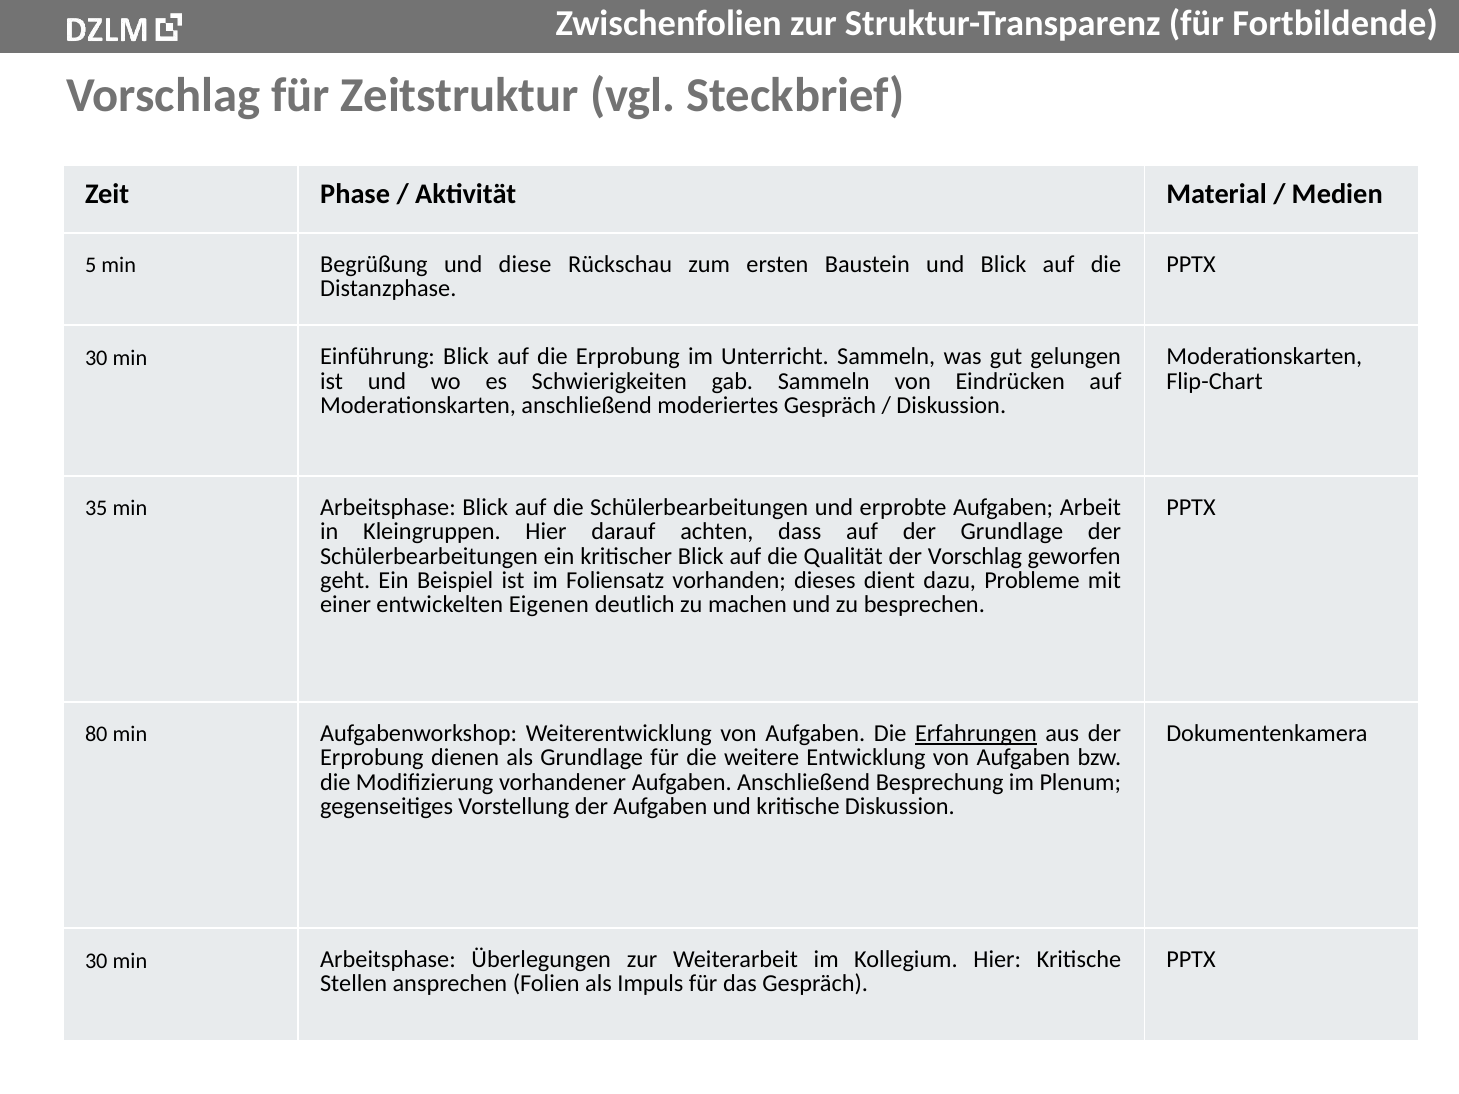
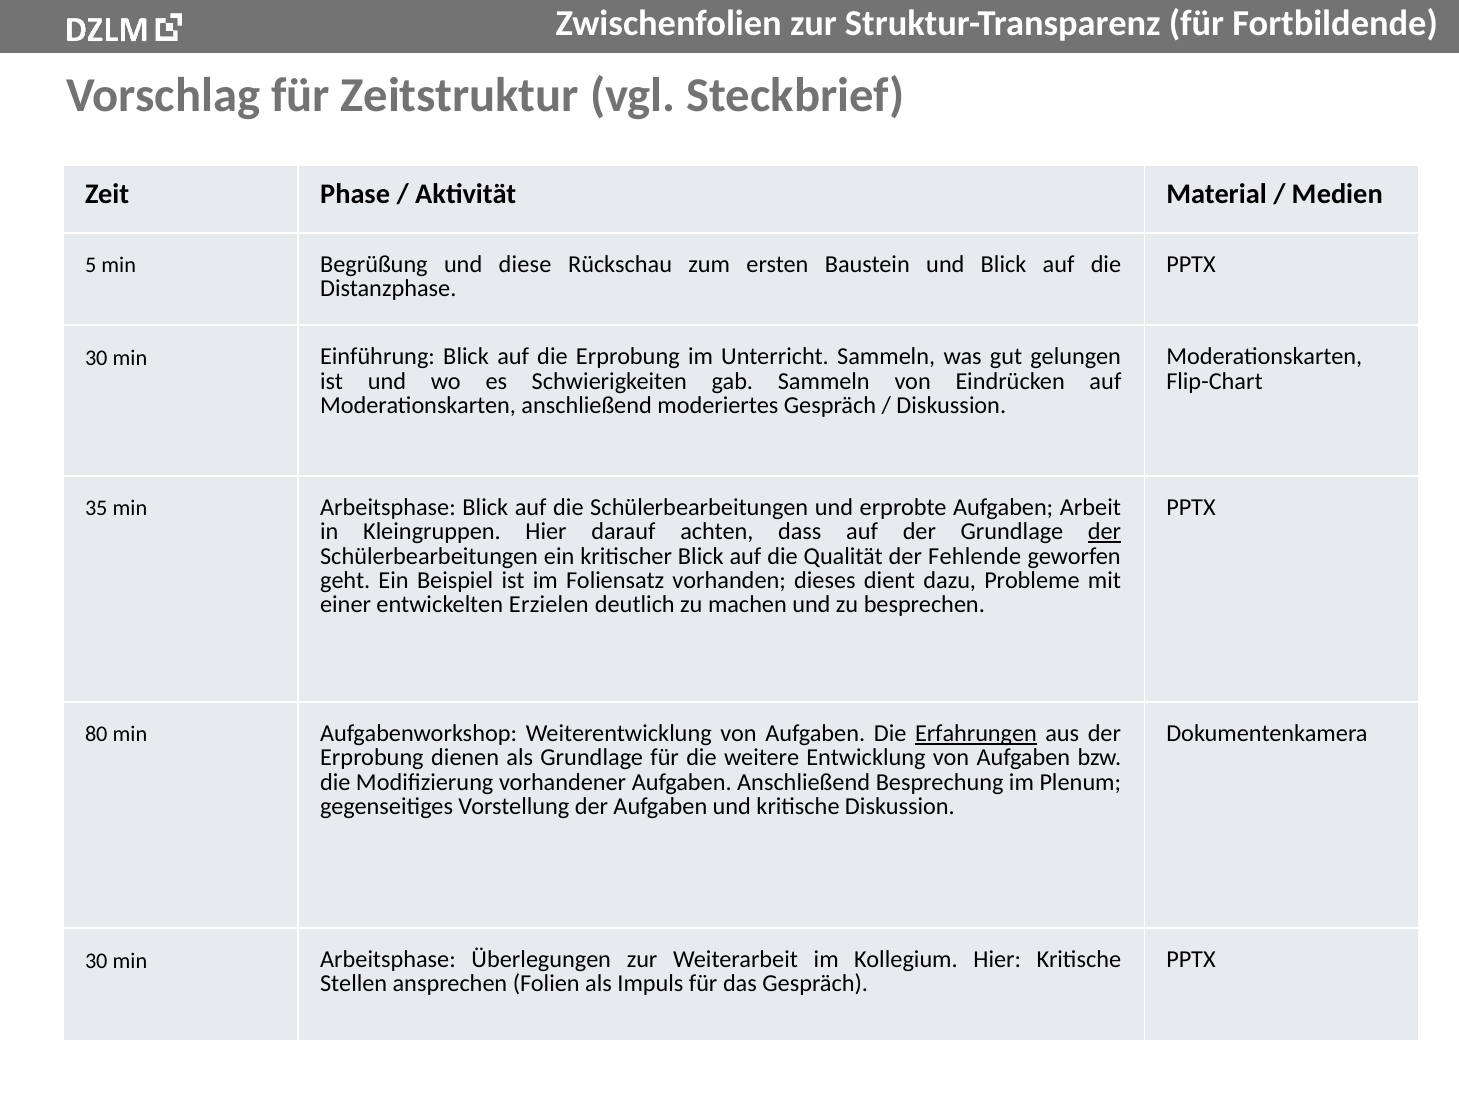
der underline: none -> present (1104, 532)
der Vorschlag: Vorschlag -> Fehlende (975, 556)
Eigenen: Eigenen -> Erzielen (549, 605)
